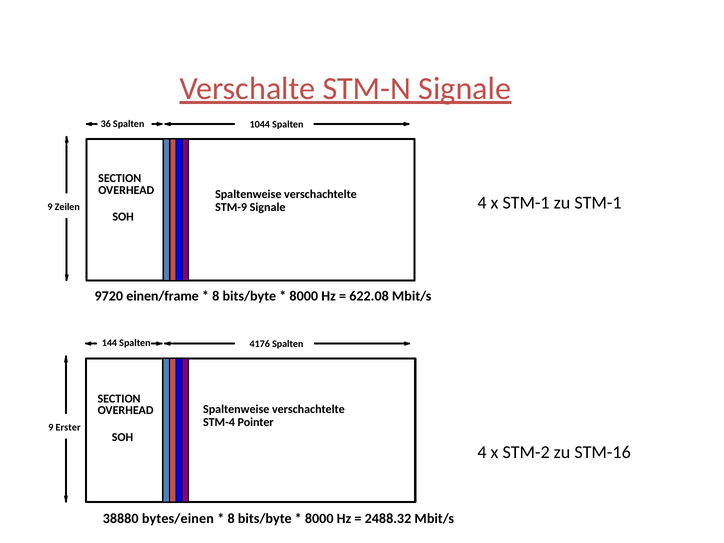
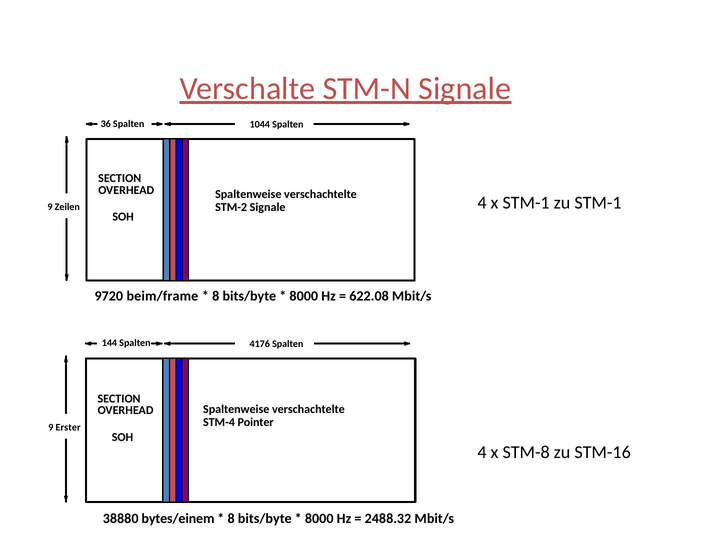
STM-9: STM-9 -> STM-2 (231, 207)
einen/frame: einen/frame -> beim/frame (162, 296)
STM-2: STM-2 -> STM-8 (526, 453)
bytes/einen: bytes/einen -> bytes/einem (178, 519)
